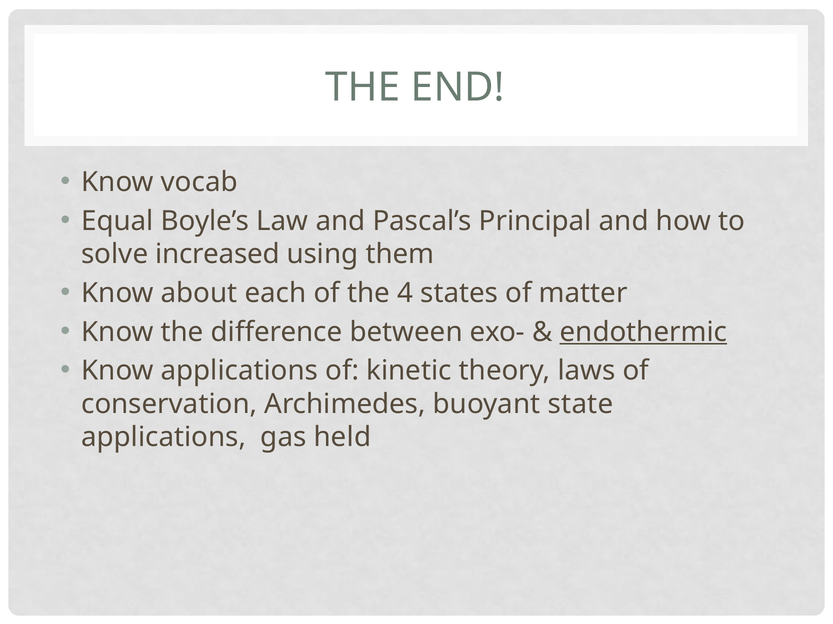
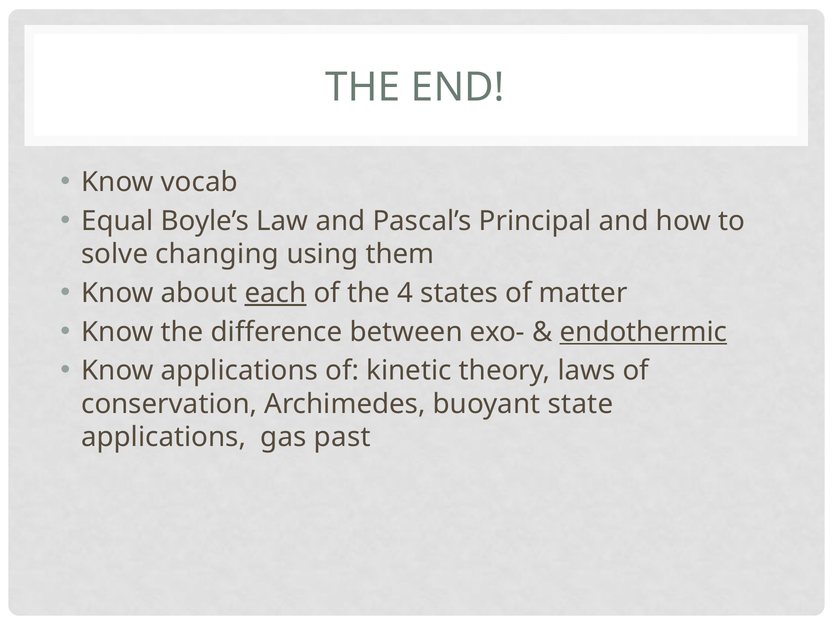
increased: increased -> changing (217, 255)
each underline: none -> present (276, 293)
held: held -> past (342, 438)
